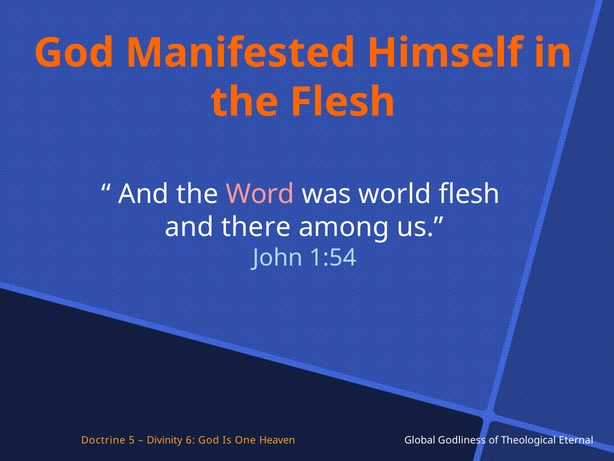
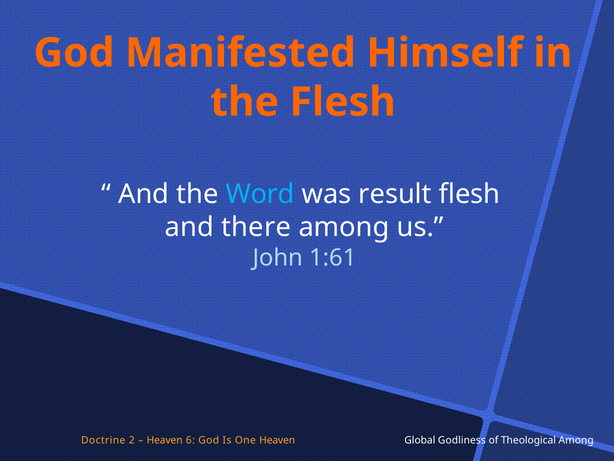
Word colour: pink -> light blue (260, 194)
world: world -> result (395, 194)
1:54: 1:54 -> 1:61 (333, 257)
5: 5 -> 2 (132, 440)
Divinity: Divinity -> Heaven (165, 440)
Theological Eternal: Eternal -> Among (576, 440)
